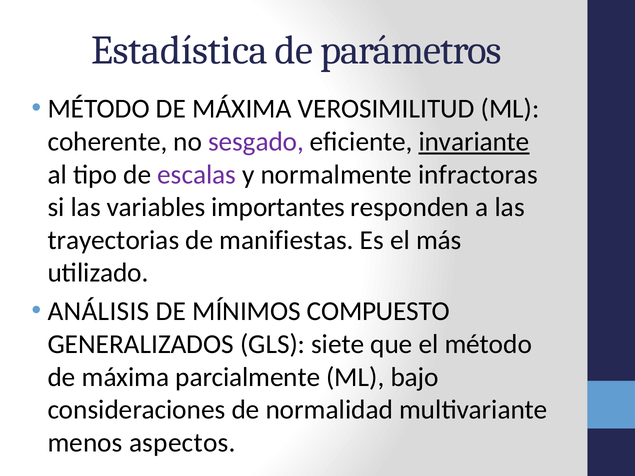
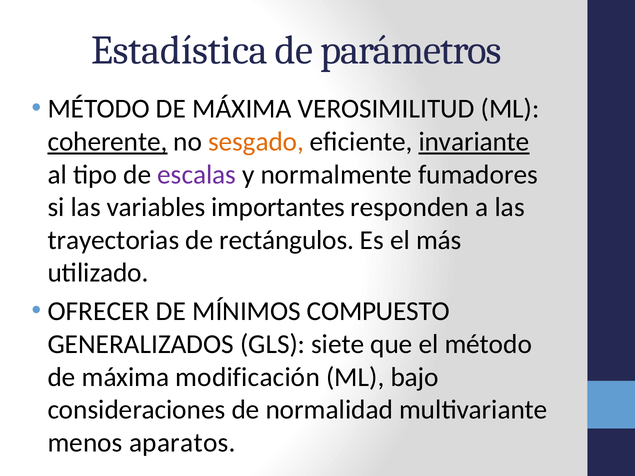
coherente underline: none -> present (108, 142)
sesgado colour: purple -> orange (256, 142)
infractoras: infractoras -> fumadores (478, 175)
manifiestas: manifiestas -> rectángulos (287, 240)
ANÁLISIS: ANÁLISIS -> OFRECER (99, 312)
parcialmente: parcialmente -> modificación (248, 377)
aspectos: aspectos -> aparatos (182, 443)
